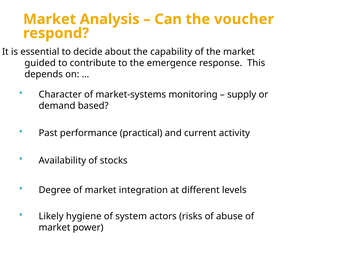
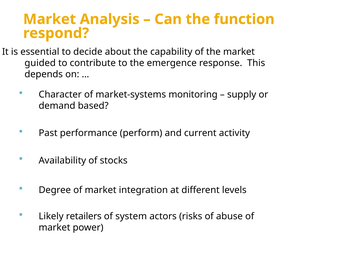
voucher: voucher -> function (244, 19)
practical: practical -> perform (141, 133)
hygiene: hygiene -> retailers (84, 217)
